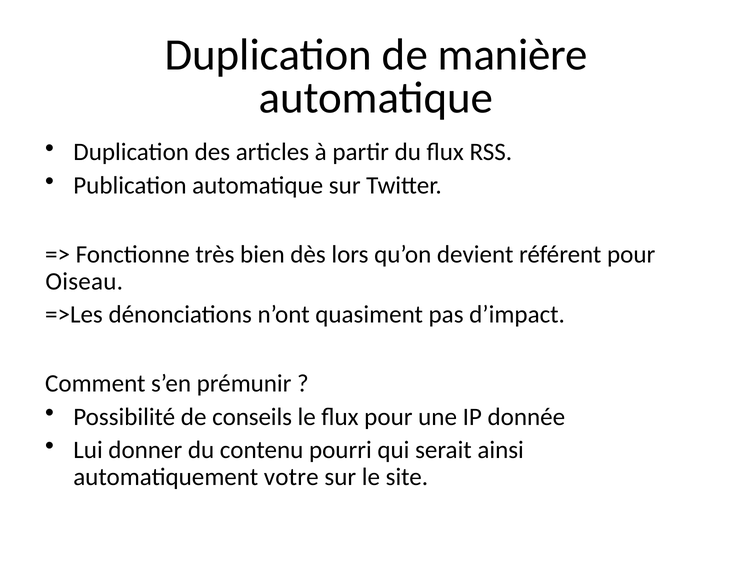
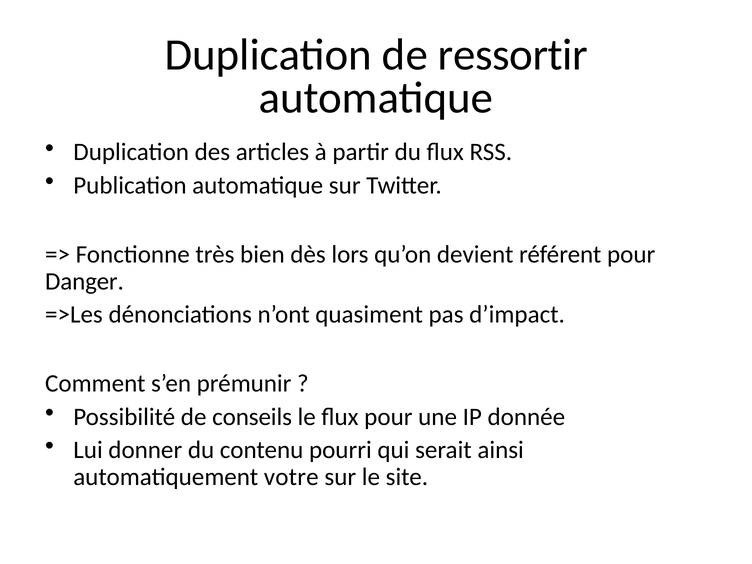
manière: manière -> ressortir (513, 55)
Oiseau: Oiseau -> Danger (84, 281)
